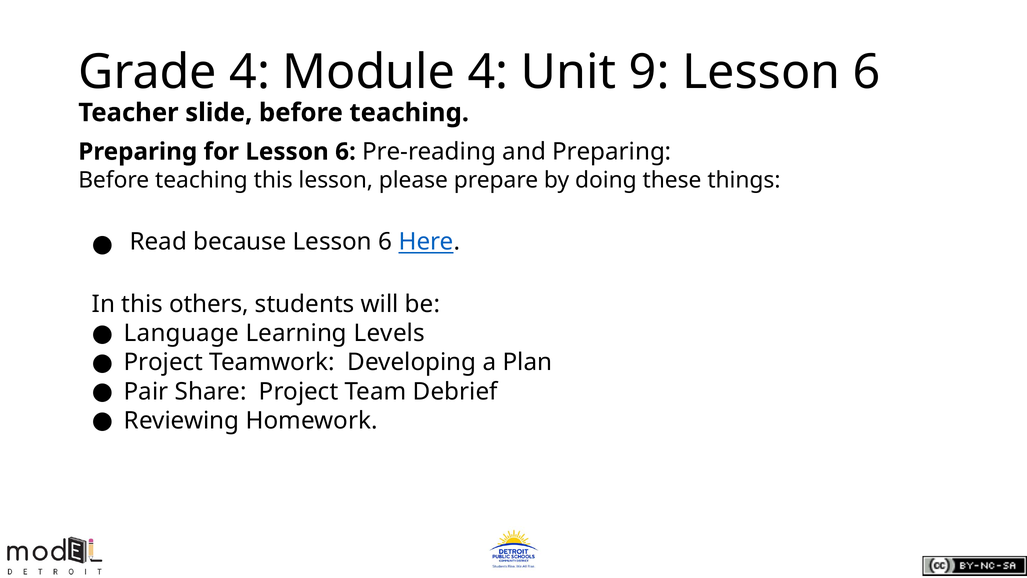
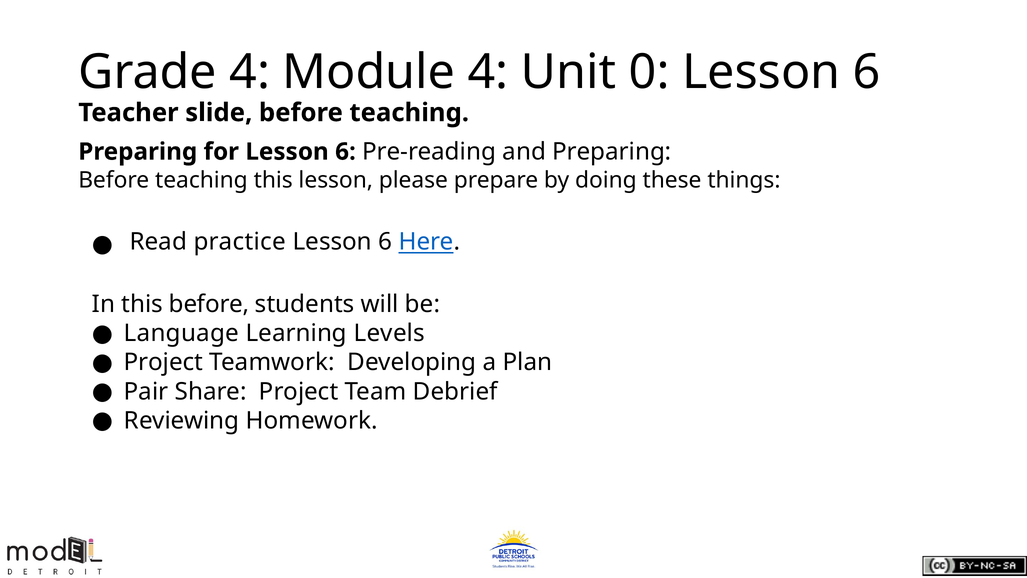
9: 9 -> 0 (649, 72)
because: because -> practice (240, 242)
this others: others -> before (209, 304)
